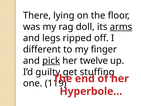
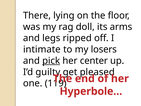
arms underline: present -> none (121, 27)
different: different -> intimate (42, 49)
finger: finger -> losers (104, 49)
twelve: twelve -> center (94, 61)
stuffing: stuffing -> pleased (97, 72)
